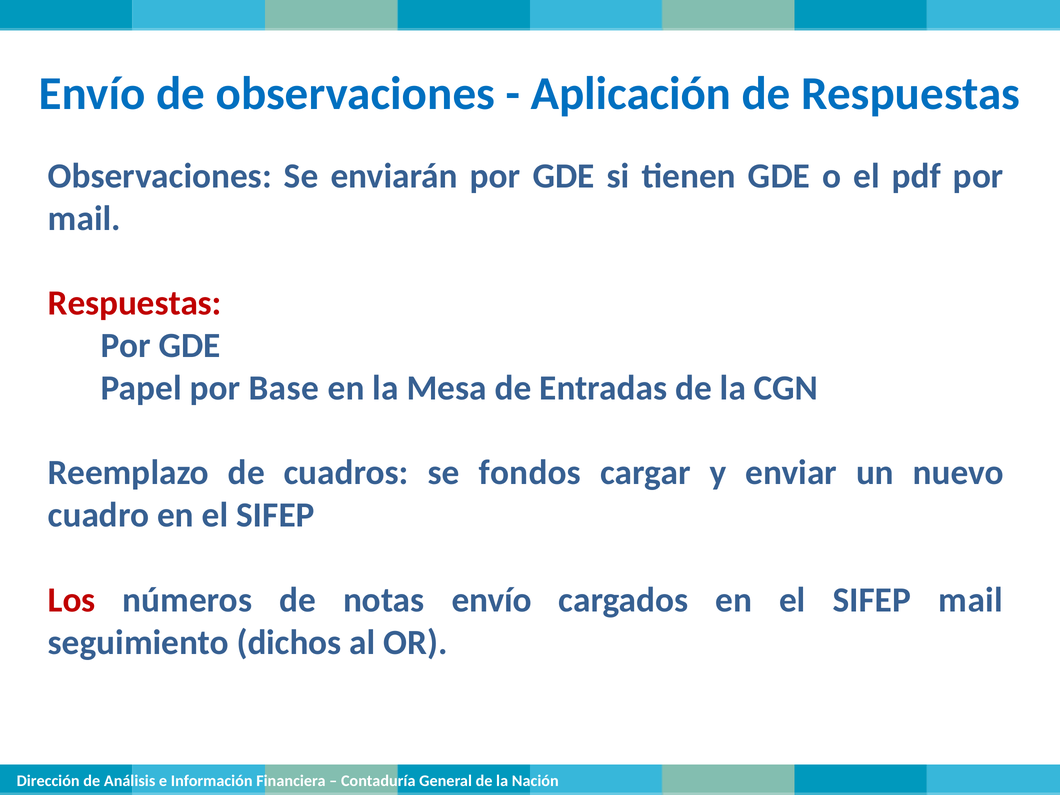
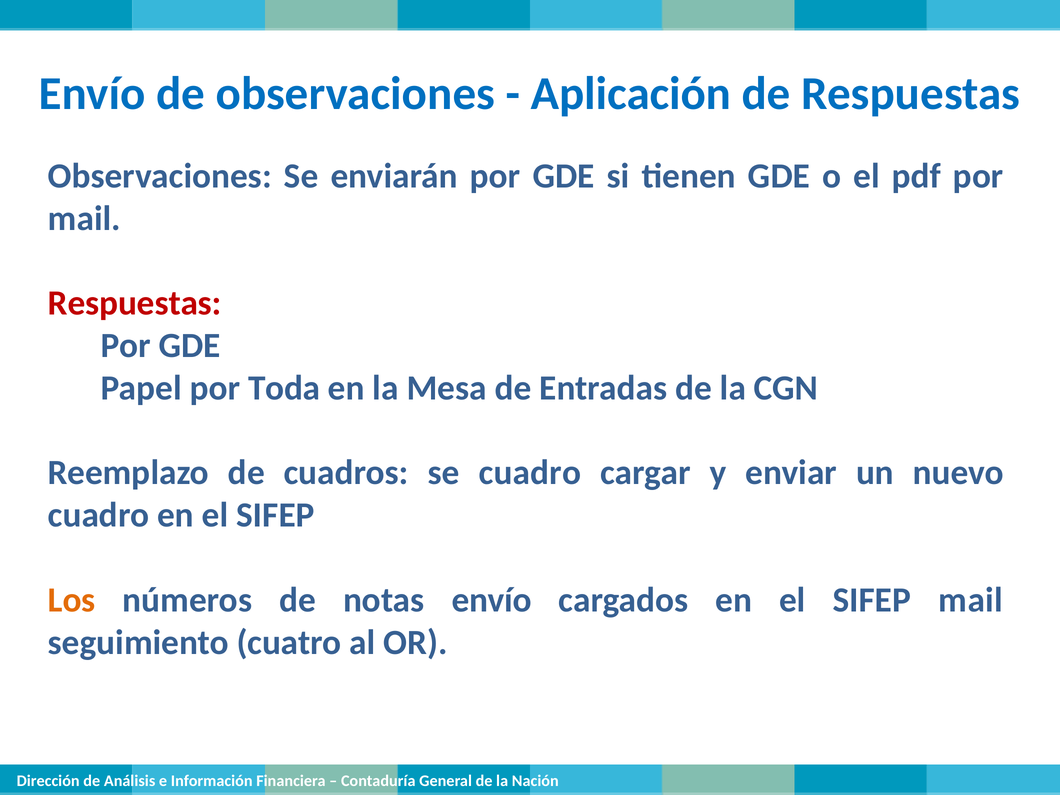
Base: Base -> Toda (284, 388)
se fondos: fondos -> cuadro (530, 473)
Los colour: red -> orange (72, 600)
dichos: dichos -> cuatro (289, 642)
